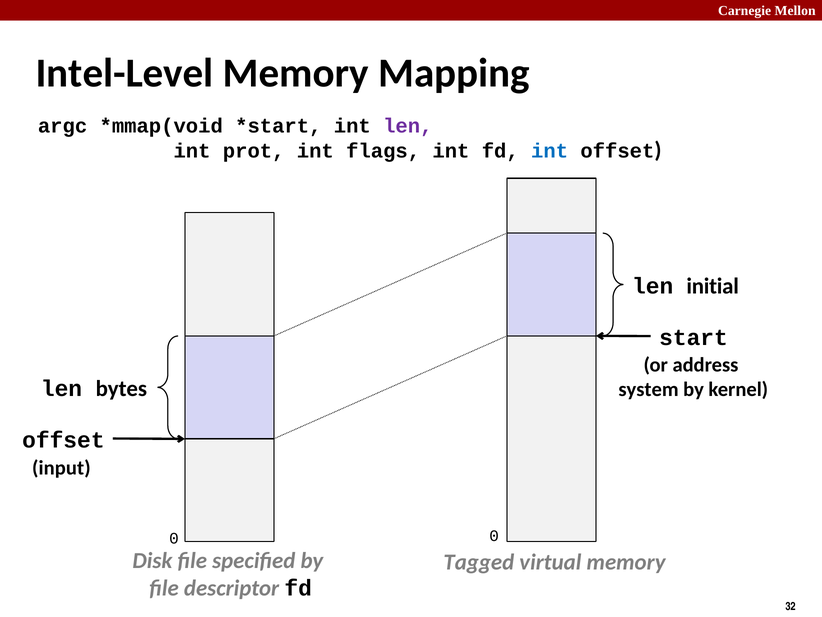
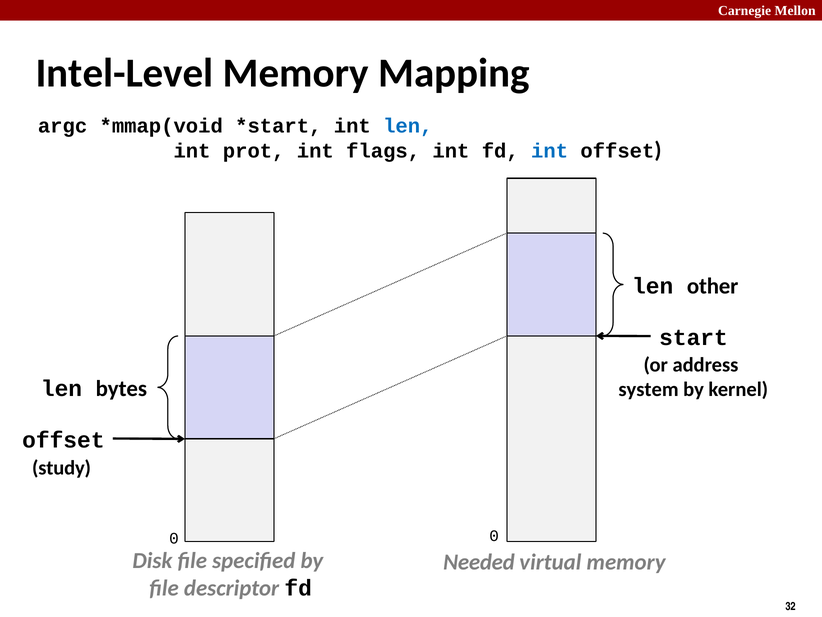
len colour: purple -> blue (408, 126)
initial: initial -> other (713, 286)
input: input -> study (62, 468)
Tagged: Tagged -> Needed (479, 562)
